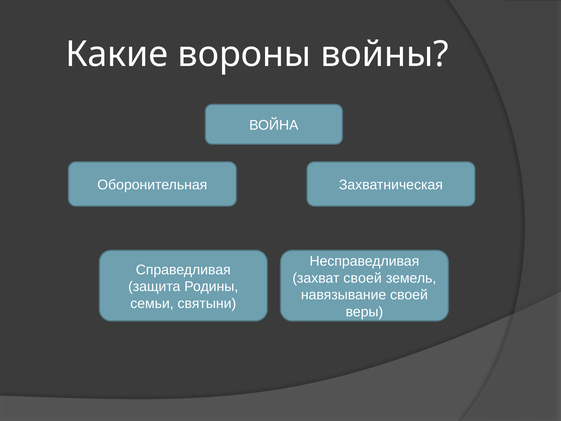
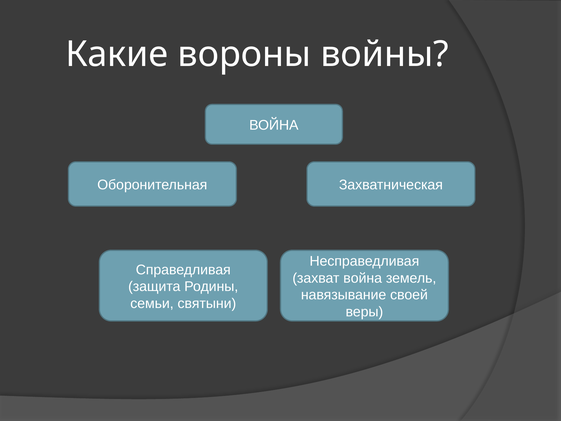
захват своей: своей -> война (363, 278)
